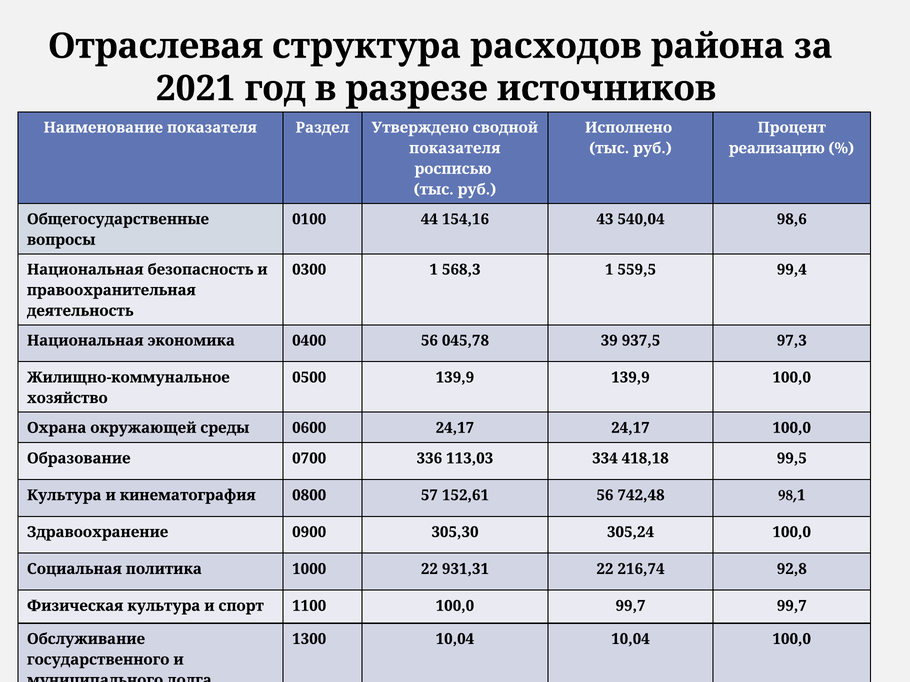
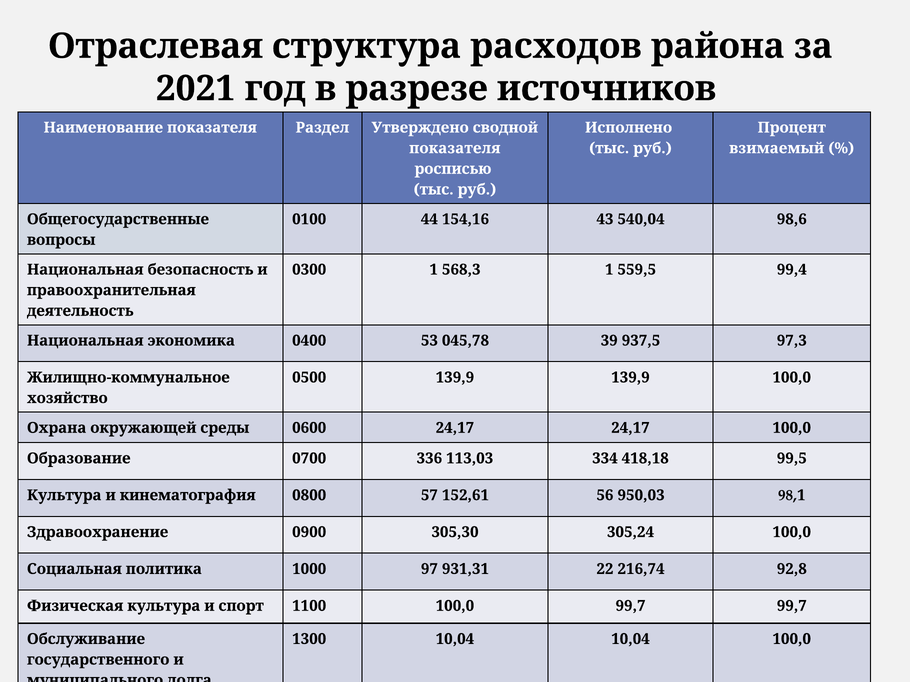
реализацию: реализацию -> взимаемый (777, 148)
0400 56: 56 -> 53 (429, 341)
742,48: 742,48 -> 950,03 (641, 496)
1000 22: 22 -> 97 (429, 569)
